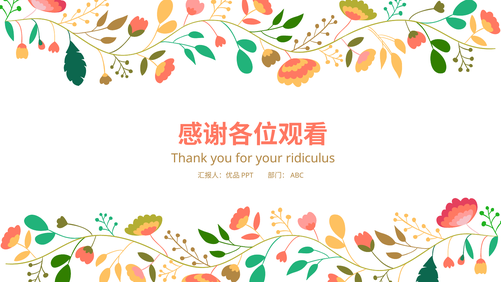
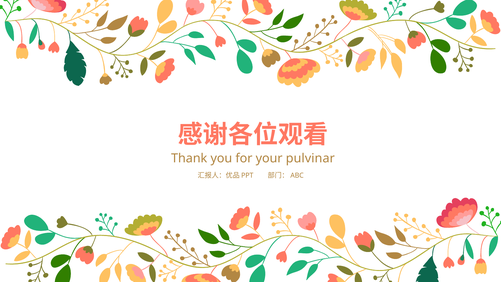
ridiculus: ridiculus -> pulvinar (310, 158)
